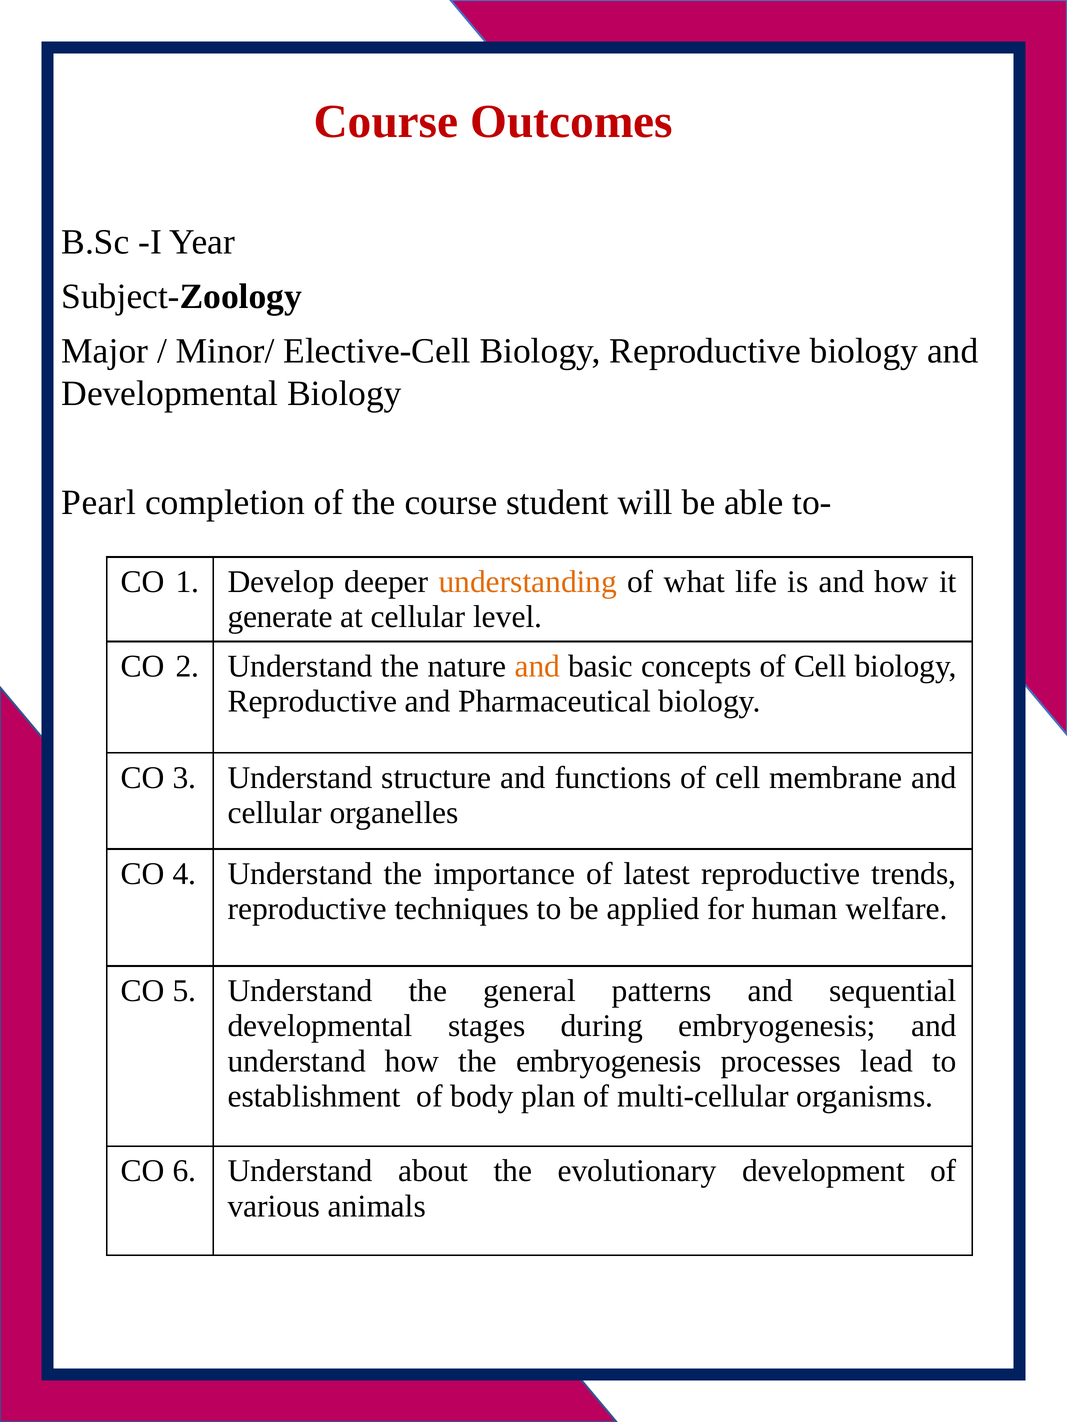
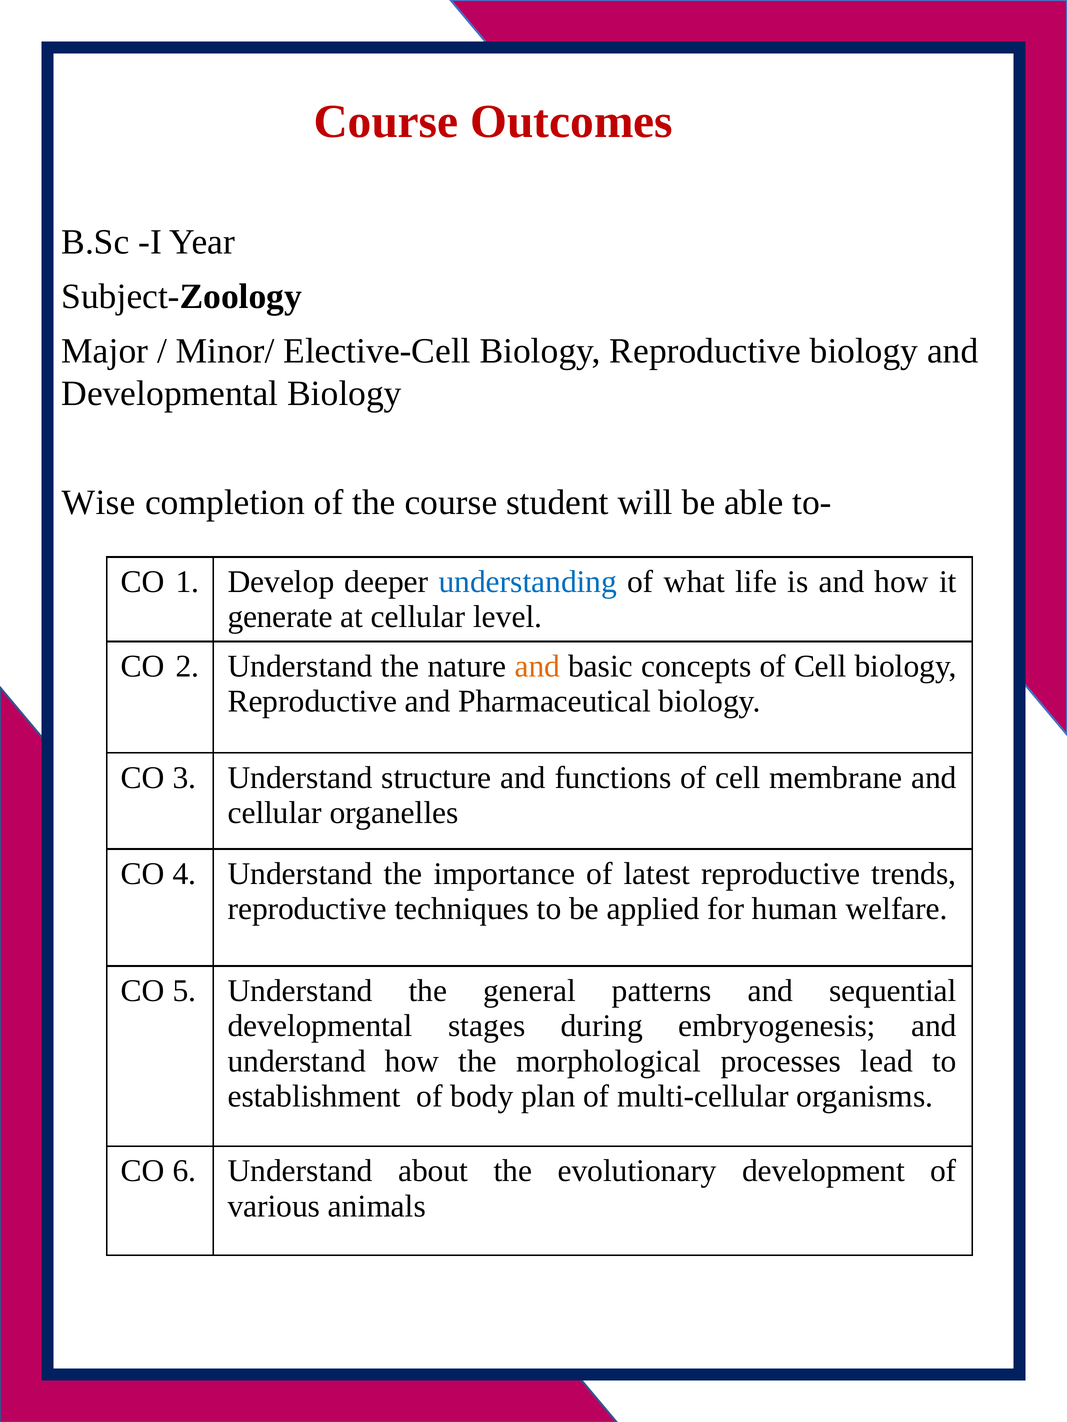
Pearl: Pearl -> Wise (99, 503)
understanding colour: orange -> blue (528, 582)
the embryogenesis: embryogenesis -> morphological (609, 1062)
